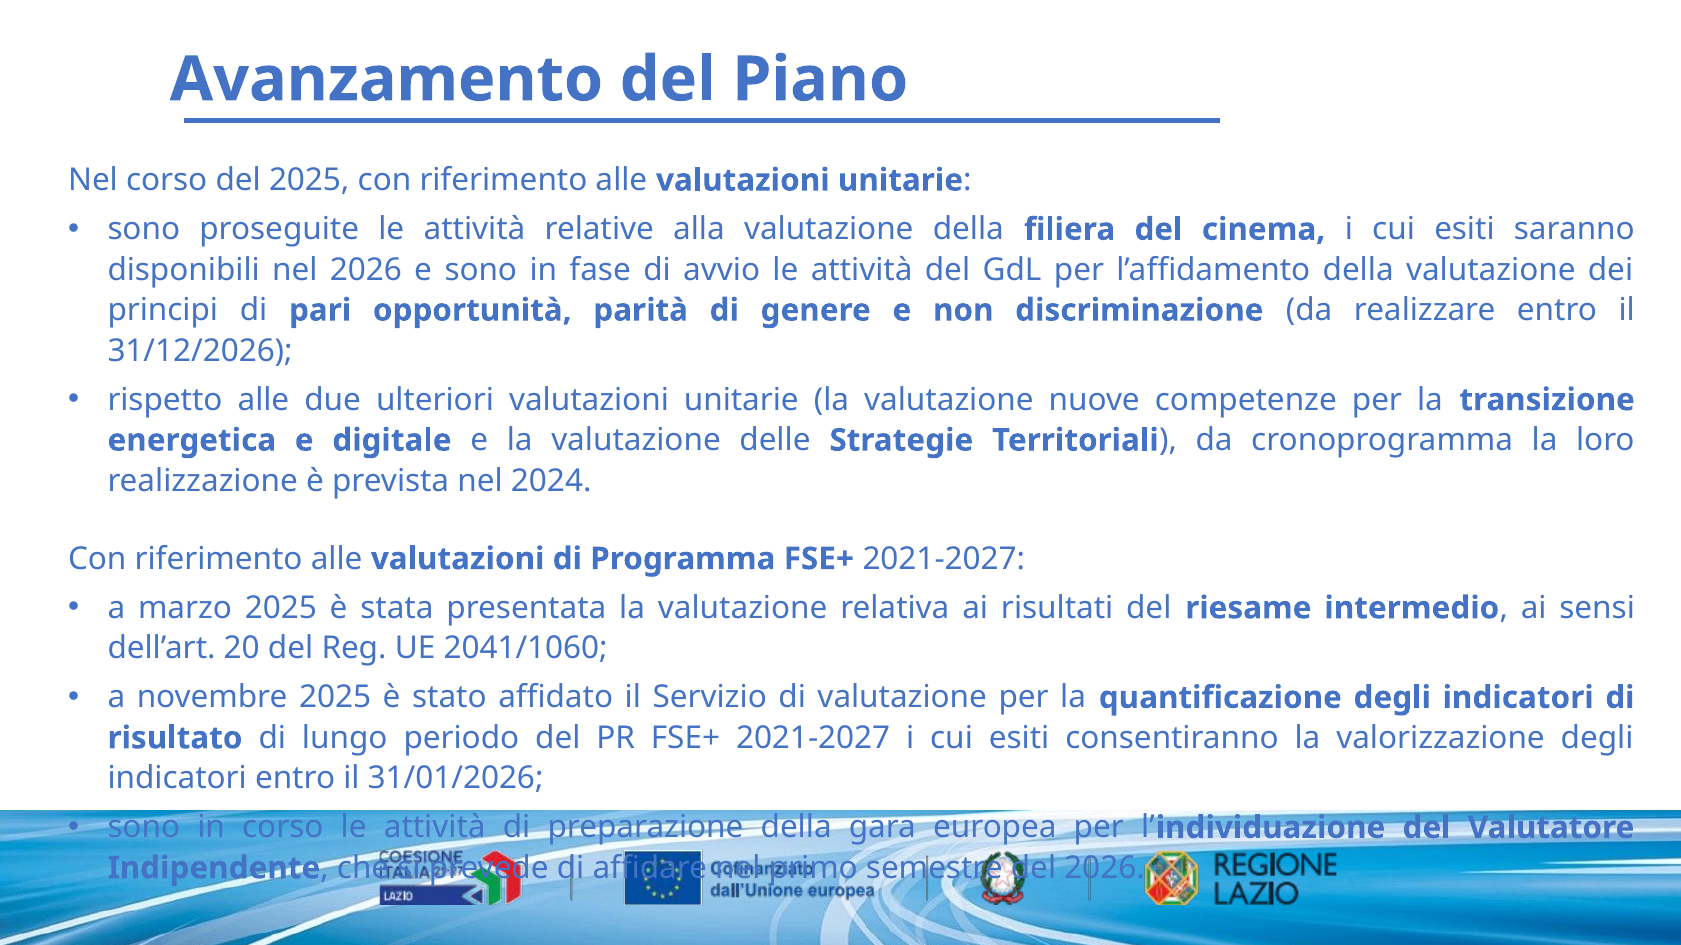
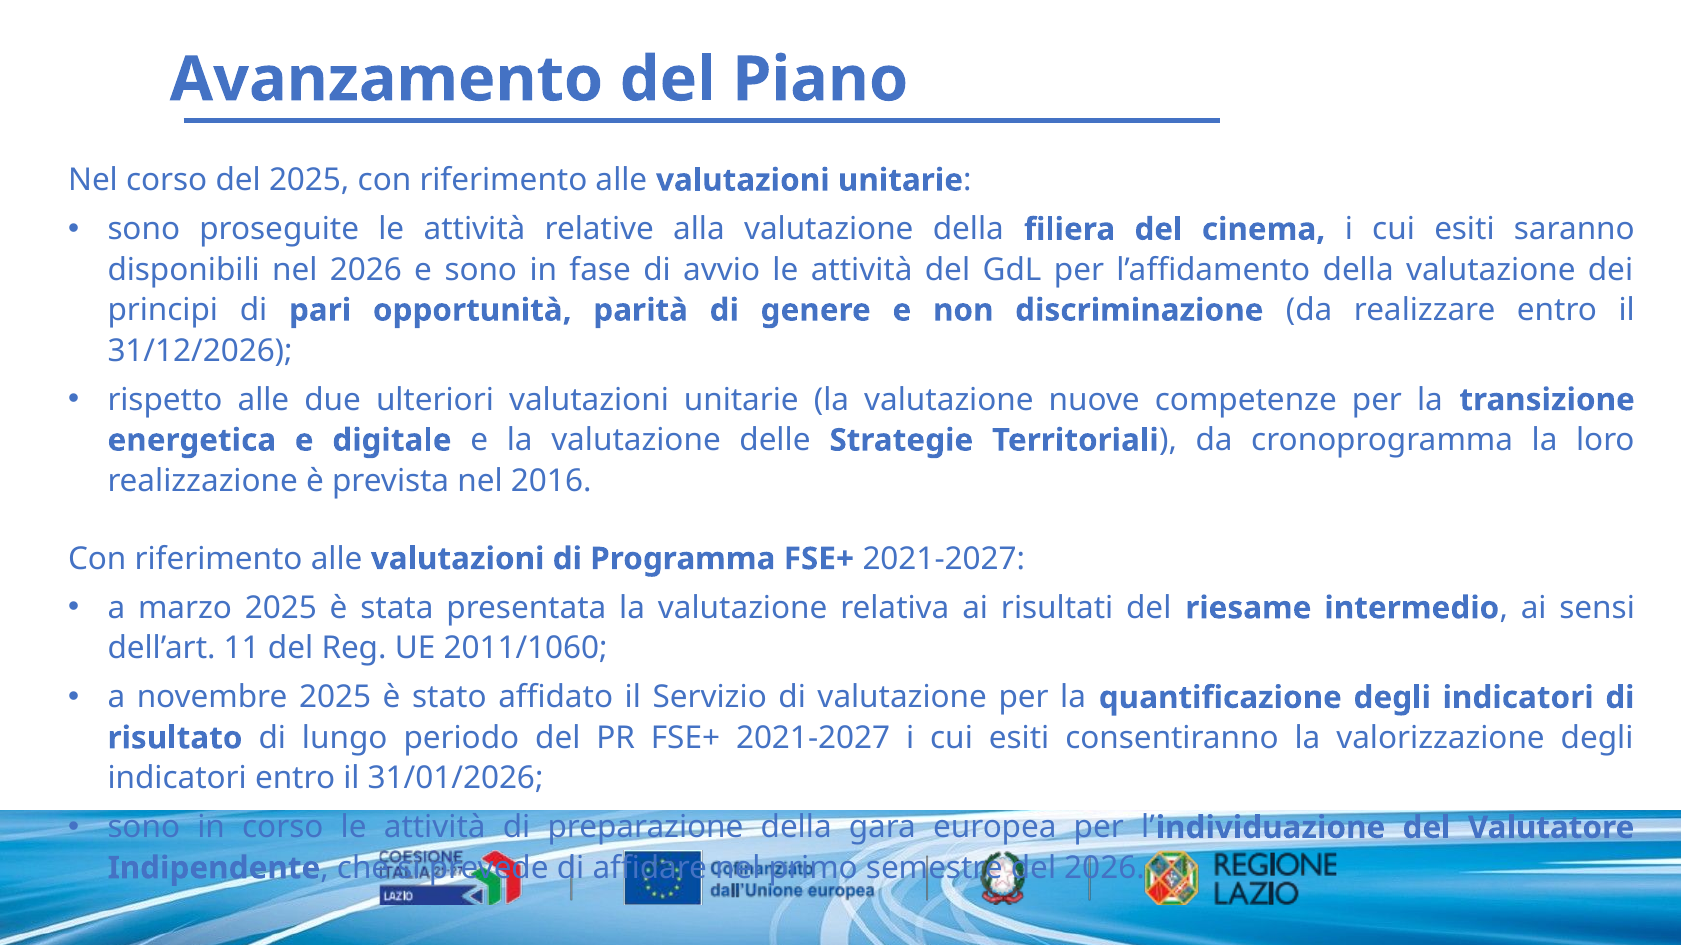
2024: 2024 -> 2016 (551, 481)
20: 20 -> 11 (242, 649)
2041/1060: 2041/1060 -> 2011/1060 (526, 649)
